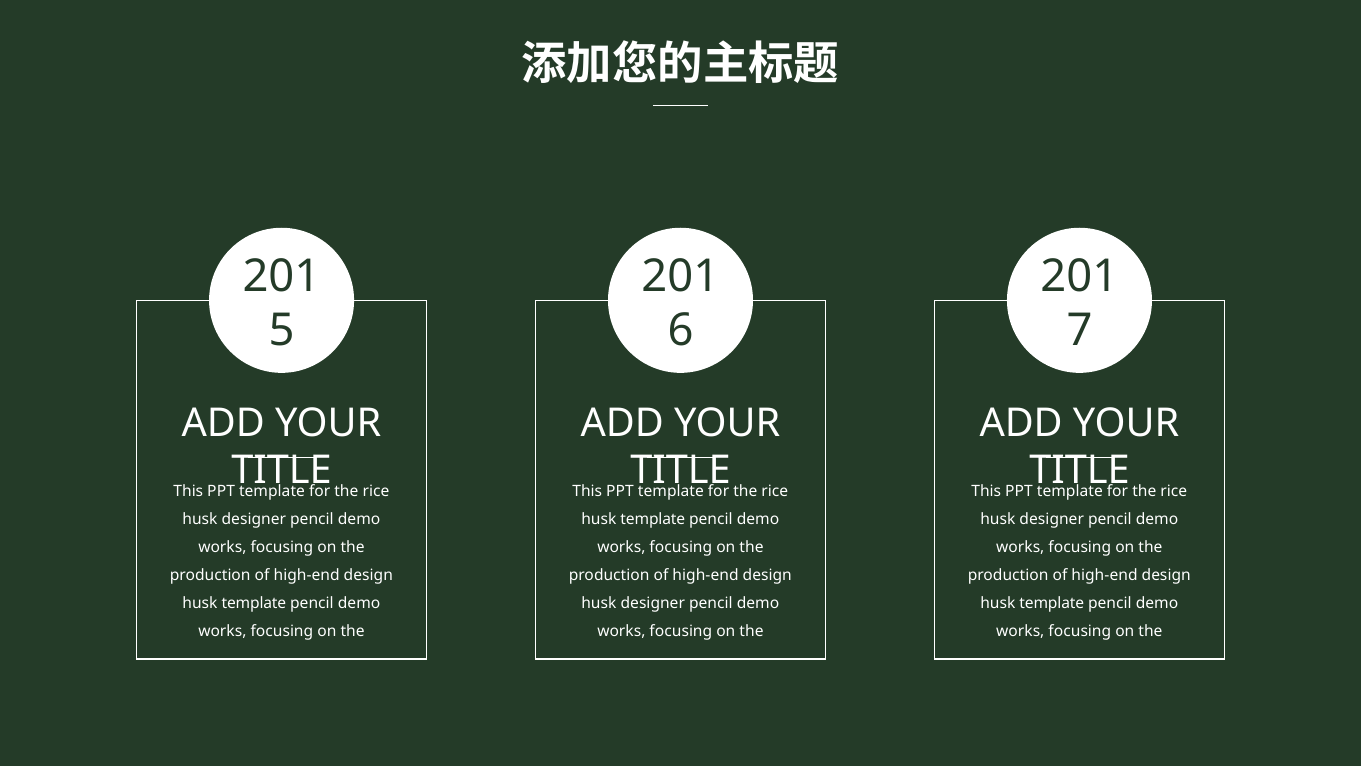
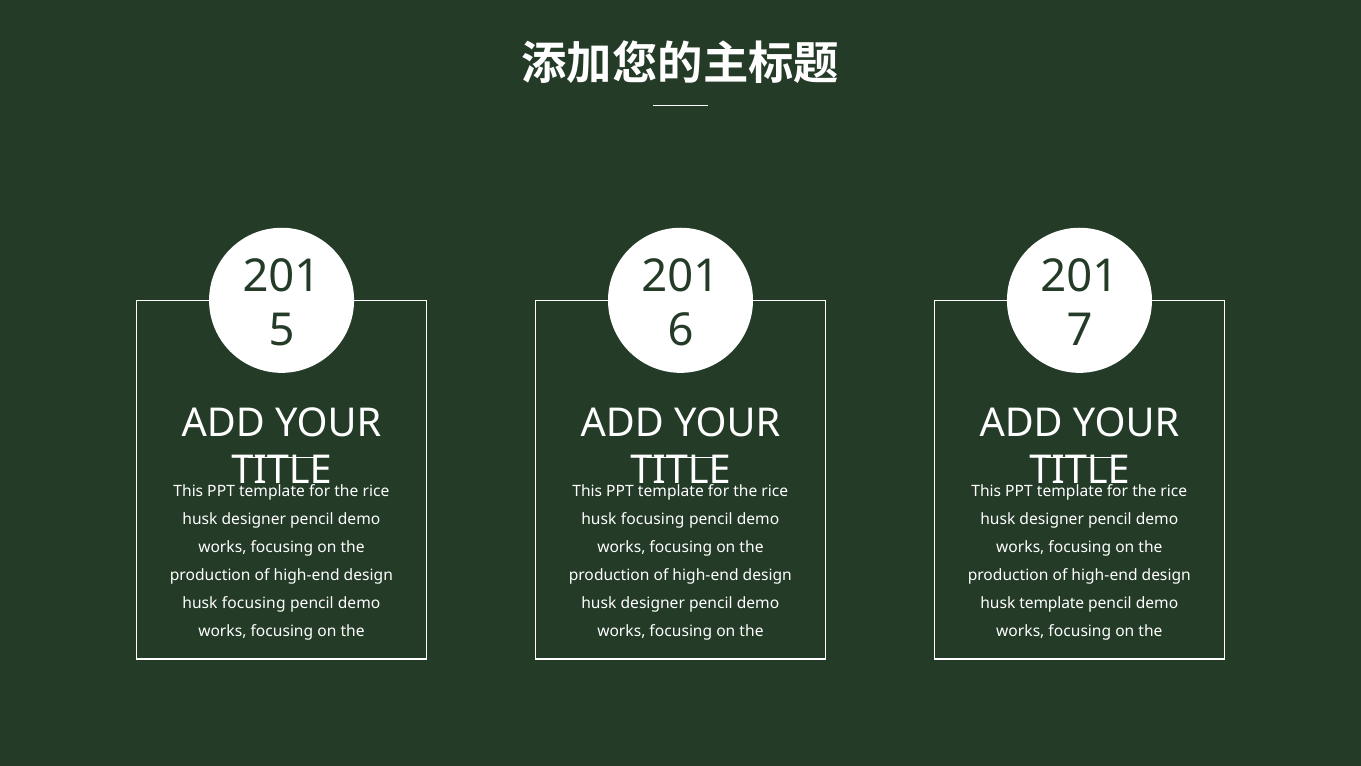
template: template -> focusing (653, 519)
template: template -> focusing (254, 603)
